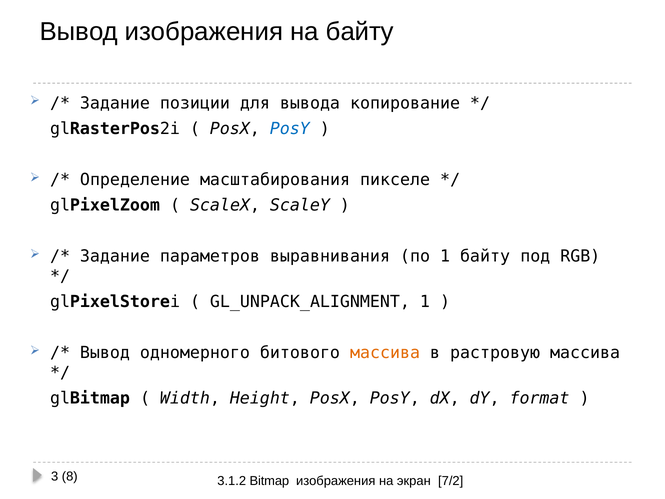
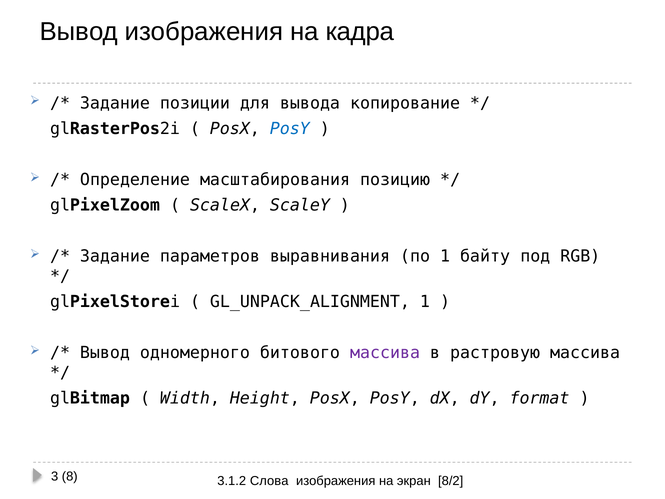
на байту: байту -> кадра (360, 32)
пикселе: пикселе -> позицию (395, 180)
массива colour: orange -> purple (385, 353)
Bitmap: Bitmap -> Слова (269, 481)
7/2: 7/2 -> 8/2 (451, 481)
